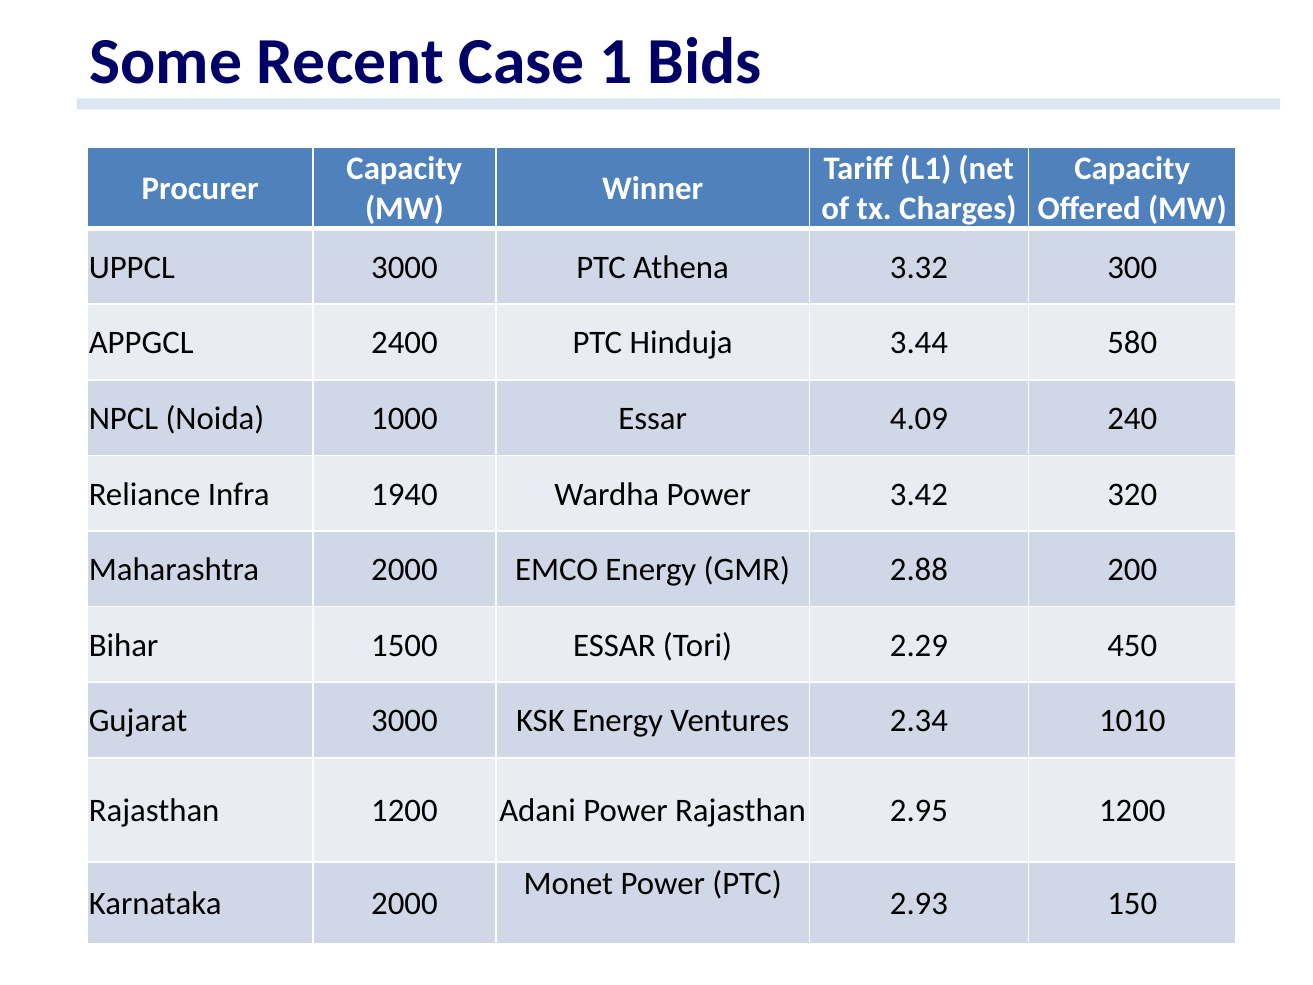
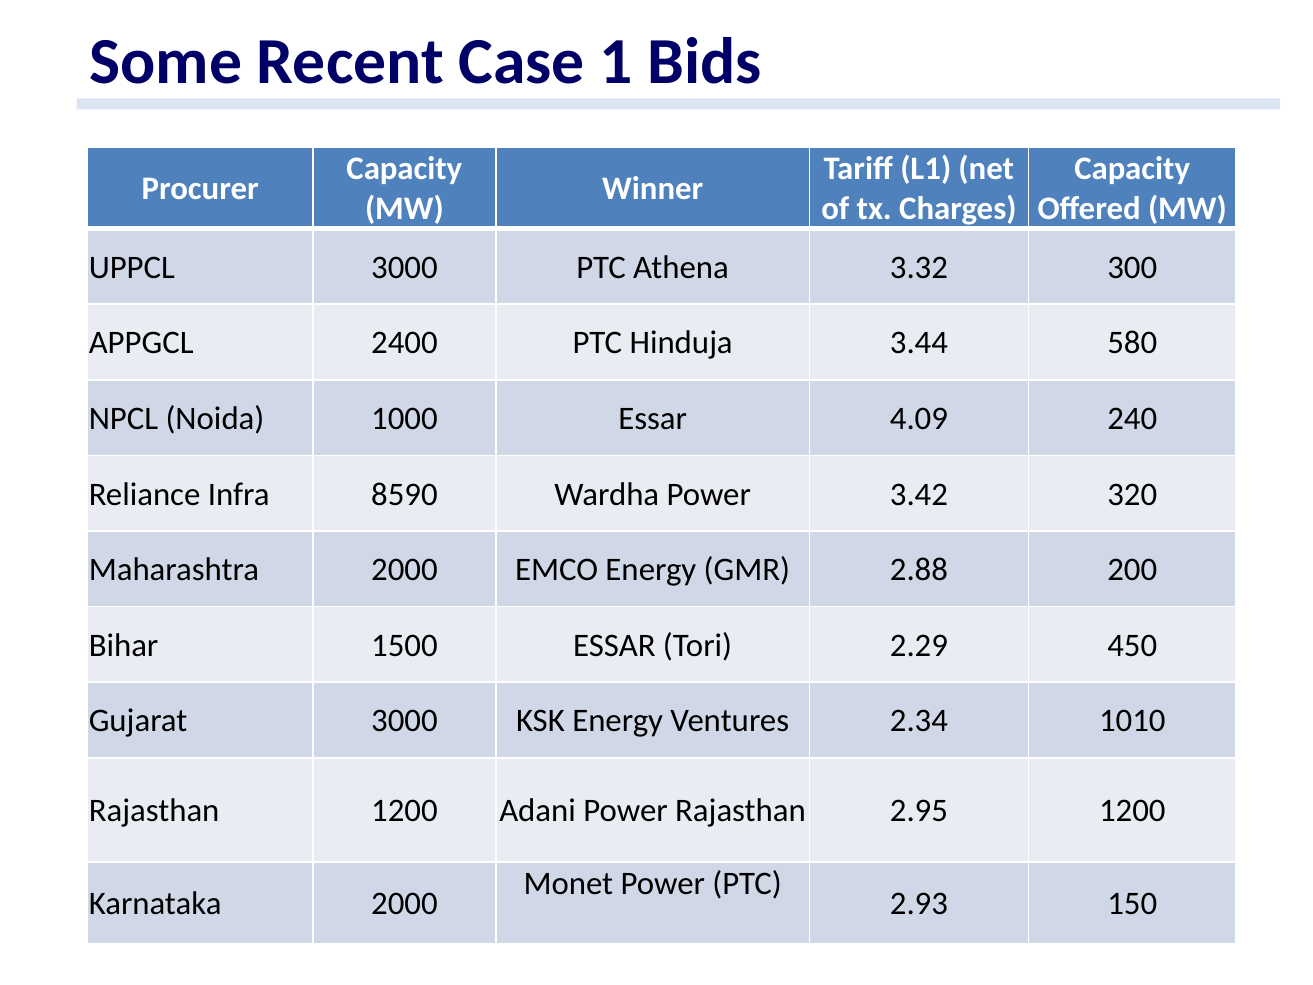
1940: 1940 -> 8590 (404, 494)
